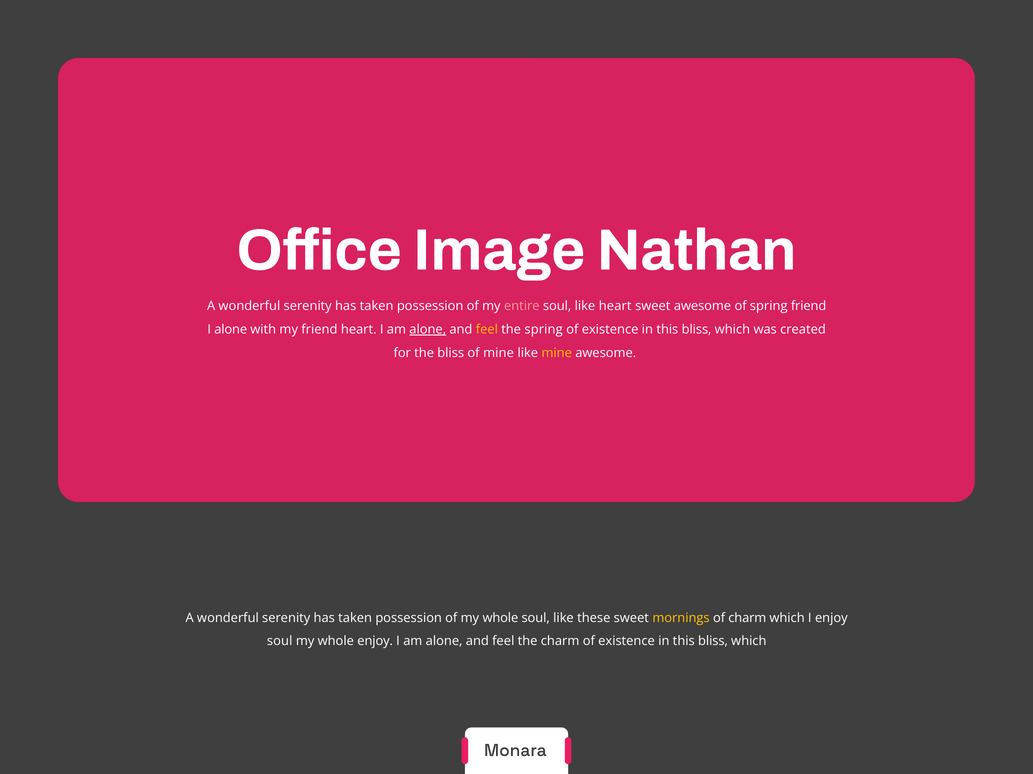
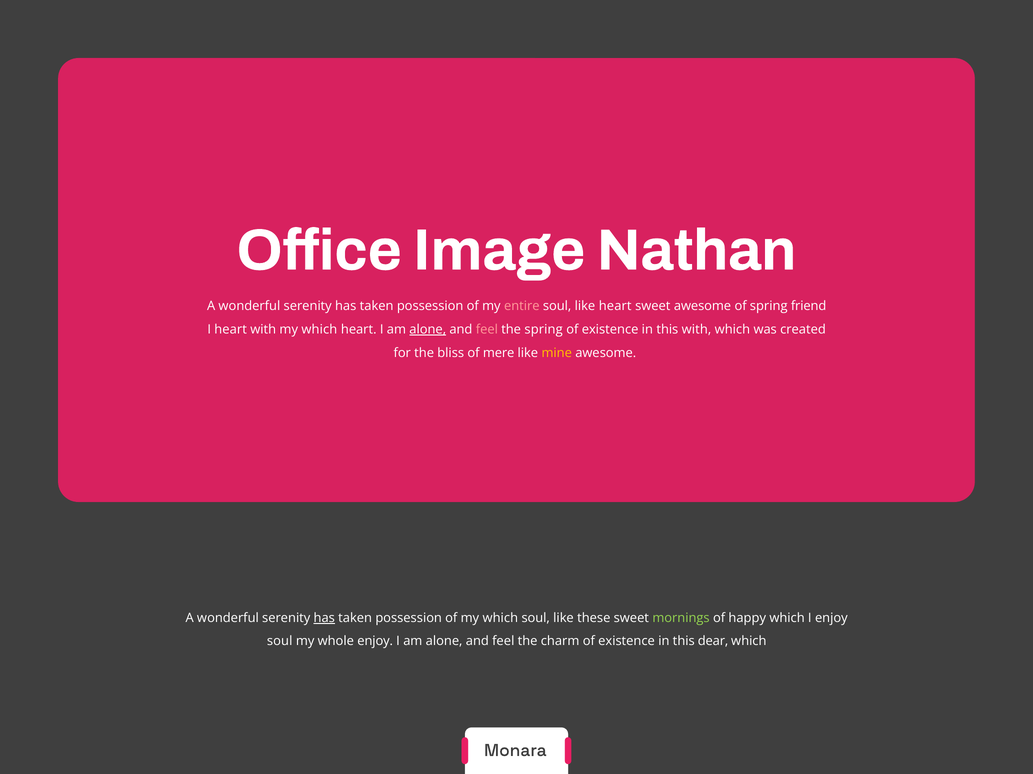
I alone: alone -> heart (231, 330)
with my friend: friend -> which (319, 330)
feel colour: yellow -> pink (487, 330)
bliss: bliss -> with (696, 330)
of mine: mine -> mere (499, 353)
has underline: none -> present (324, 619)
of my whole: whole -> which (500, 619)
mornings colour: yellow -> light green (681, 619)
of charm: charm -> happy (747, 619)
bliss: bliss -> dear (713, 642)
